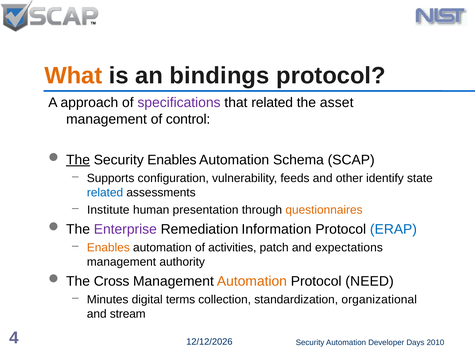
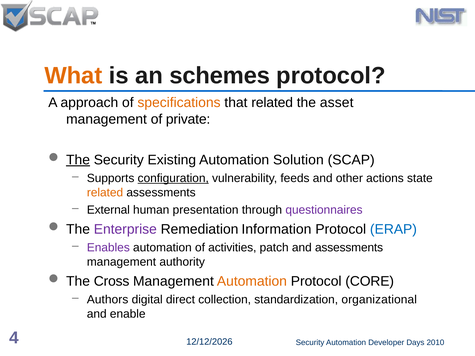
bindings: bindings -> schemes (220, 76)
specifications colour: purple -> orange (179, 103)
control: control -> private (188, 119)
Security Enables: Enables -> Existing (172, 160)
Schema: Schema -> Solution (298, 160)
configuration underline: none -> present (173, 178)
identify: identify -> actions (385, 178)
related colour: blue -> orange (105, 193)
Institute: Institute -> External (108, 210)
questionnaires colour: orange -> purple (324, 210)
Enables colour: orange -> purple (108, 248)
and expectations: expectations -> assessments (349, 248)
NEED: NEED -> CORE (370, 281)
Minutes: Minutes -> Authors (108, 300)
terms: terms -> direct (180, 300)
stream: stream -> enable (128, 314)
